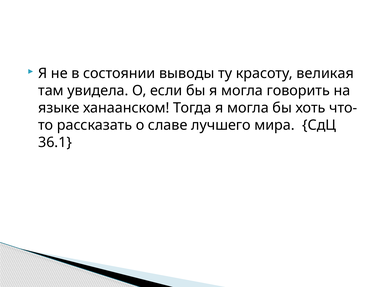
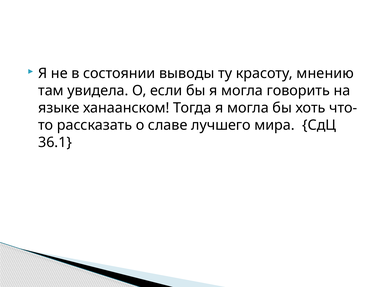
великая: великая -> мнению (325, 73)
